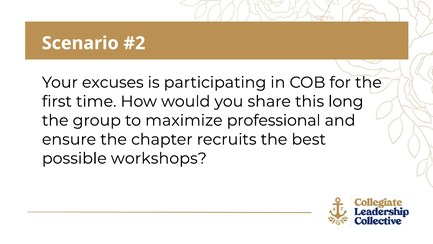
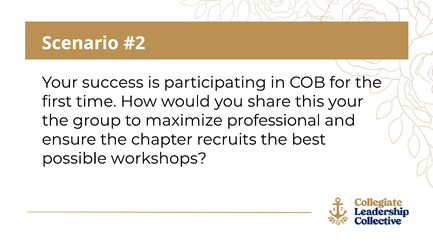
excuses: excuses -> success (113, 82)
this long: long -> your (346, 101)
